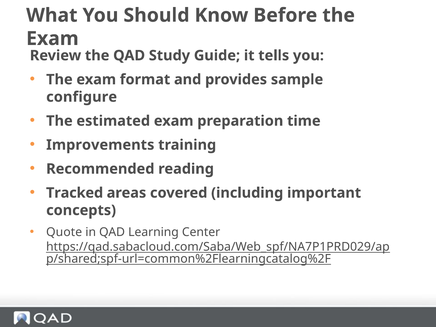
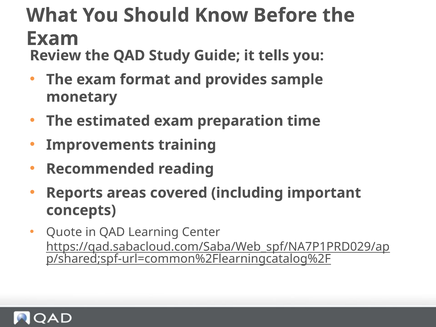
configure: configure -> monetary (82, 97)
Tracked: Tracked -> Reports (75, 193)
